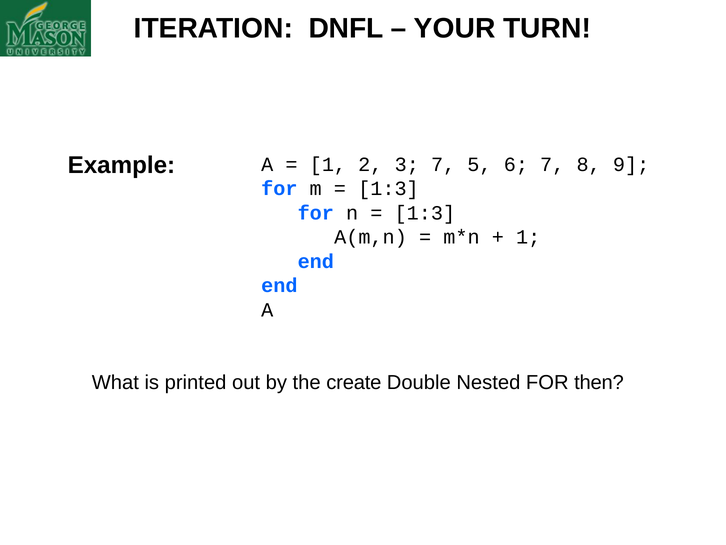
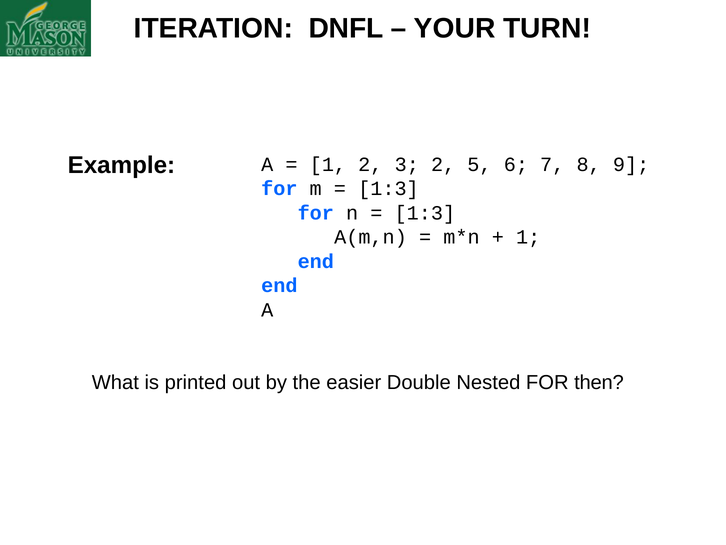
3 7: 7 -> 2 (443, 164)
create: create -> easier (354, 382)
